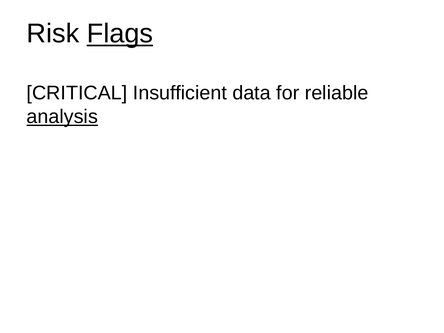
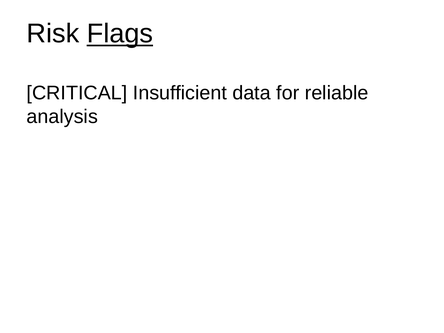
analysis underline: present -> none (62, 117)
